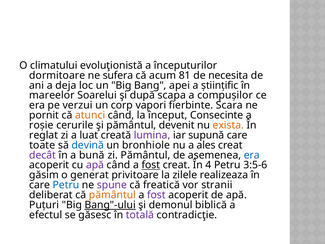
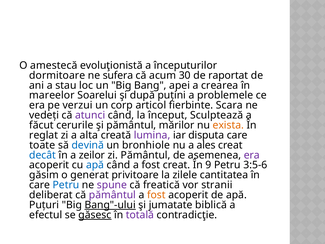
climatului: climatului -> amestecă (54, 65)
81: 81 -> 30 (185, 75)
necesita: necesita -> raportat (228, 75)
deja: deja -> stau (66, 85)
științific: științific -> crearea (220, 85)
scapa: scapa -> puțini (172, 95)
compușilor: compușilor -> problemele (225, 95)
vapori: vapori -> articol (151, 105)
pornit: pornit -> vedeți (44, 115)
atunci colour: orange -> purple (90, 115)
Consecinte: Consecinte -> Sculptează (217, 115)
roșie: roșie -> făcut (41, 125)
devenit: devenit -> mărilor (177, 125)
luat: luat -> alta (89, 135)
supună: supună -> disputa (206, 135)
decât colour: purple -> blue (43, 155)
bună: bună -> zeilor (92, 155)
era colour: blue -> purple (252, 155)
apă colour: purple -> blue (95, 165)
fost underline: present -> none (151, 165)
4: 4 -> 9 (208, 165)
realizeaza: realizeaza -> cantitatea (224, 175)
pământul colour: orange -> purple (112, 195)
fost colour: purple -> orange (156, 195)
demonul: demonul -> jumatate (171, 205)
găsesc underline: none -> present (95, 215)
